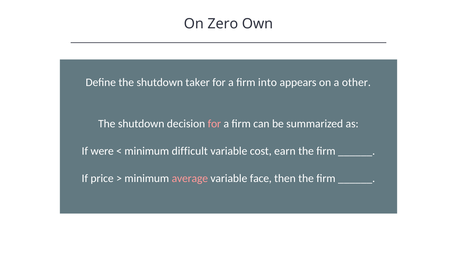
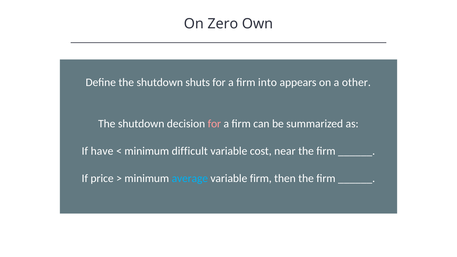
taker: taker -> shuts (198, 82)
were: were -> have (102, 151)
earn: earn -> near (285, 151)
average colour: pink -> light blue (190, 178)
variable face: face -> firm (261, 178)
